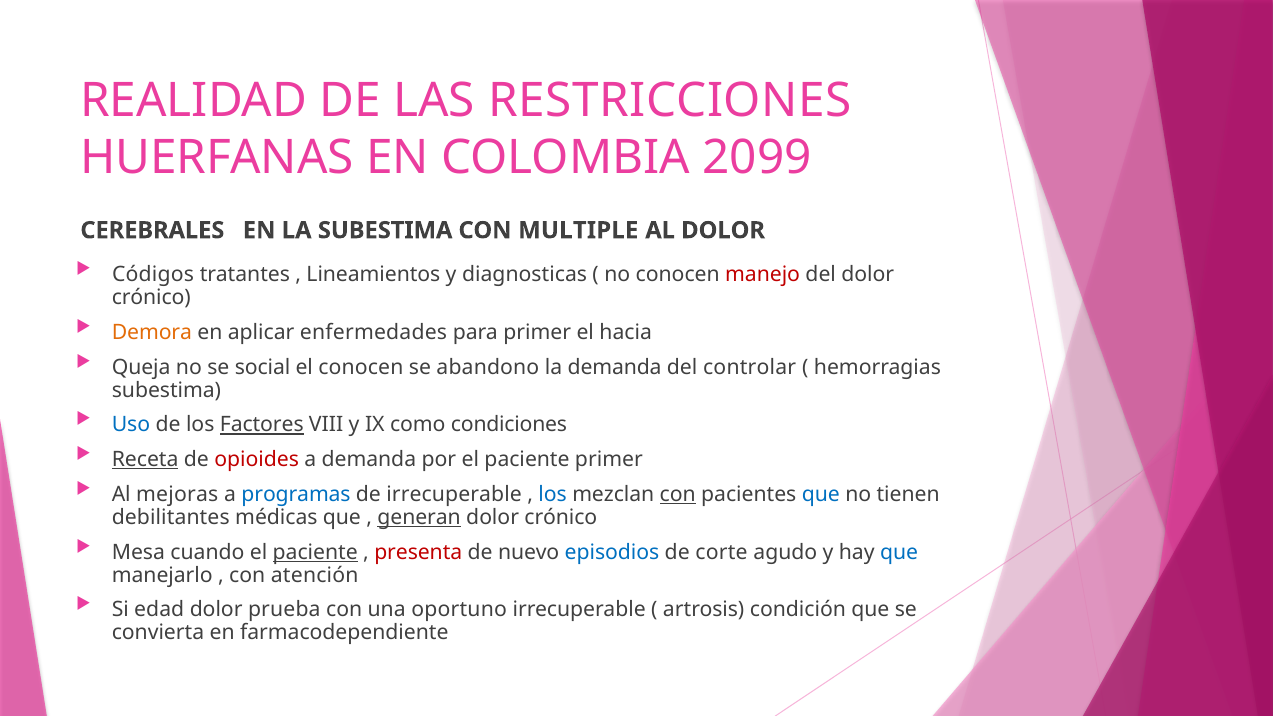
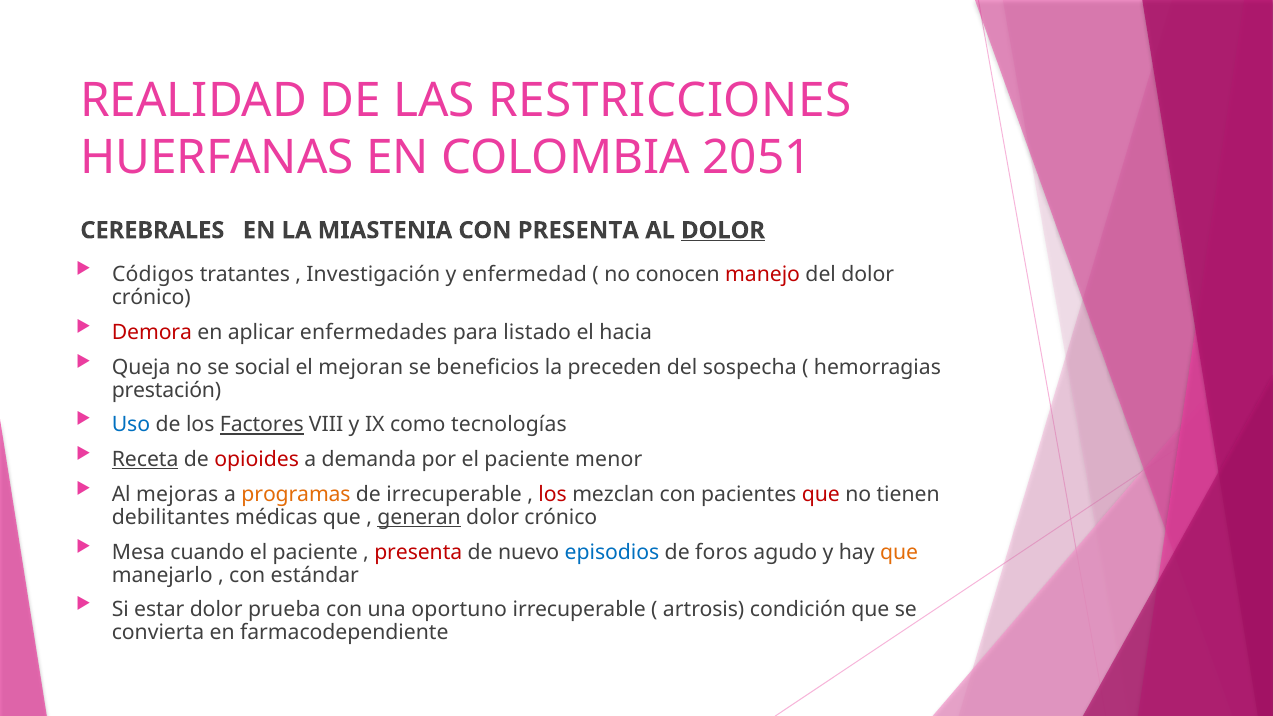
2099: 2099 -> 2051 (757, 158)
LA SUBESTIMA: SUBESTIMA -> MIASTENIA (385, 230)
CON MULTIPLE: MULTIPLE -> PRESENTA (578, 230)
DOLOR underline: none -> present (723, 230)
Lineamientos: Lineamientos -> Investigación (373, 275)
diagnosticas: diagnosticas -> enfermedad (524, 275)
Demora colour: orange -> red (152, 332)
para primer: primer -> listado (537, 332)
el conocen: conocen -> mejoran (361, 367)
abandono: abandono -> beneficios (488, 367)
la demanda: demanda -> preceden (615, 367)
controlar: controlar -> sospecha (750, 367)
subestima: subestima -> prestación (167, 390)
condiciones: condiciones -> tecnologías (509, 425)
paciente primer: primer -> menor (609, 460)
programas colour: blue -> orange (296, 494)
los colour: blue -> red (553, 494)
con underline: present -> none (678, 494)
que colour: blue -> red (821, 494)
paciente underline: present -> none (315, 552)
corte: corte -> foros (722, 552)
que colour: blue -> orange (899, 552)
atención: atención -> estándar (315, 575)
edad: edad -> estar (159, 610)
